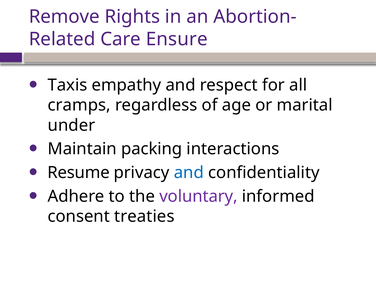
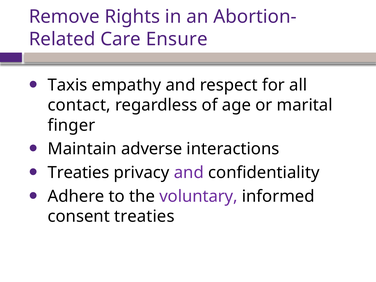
cramps: cramps -> contact (79, 105)
under: under -> finger (71, 125)
packing: packing -> adverse (152, 149)
Resume: Resume -> Treaties (78, 173)
and colour: blue -> purple (189, 173)
